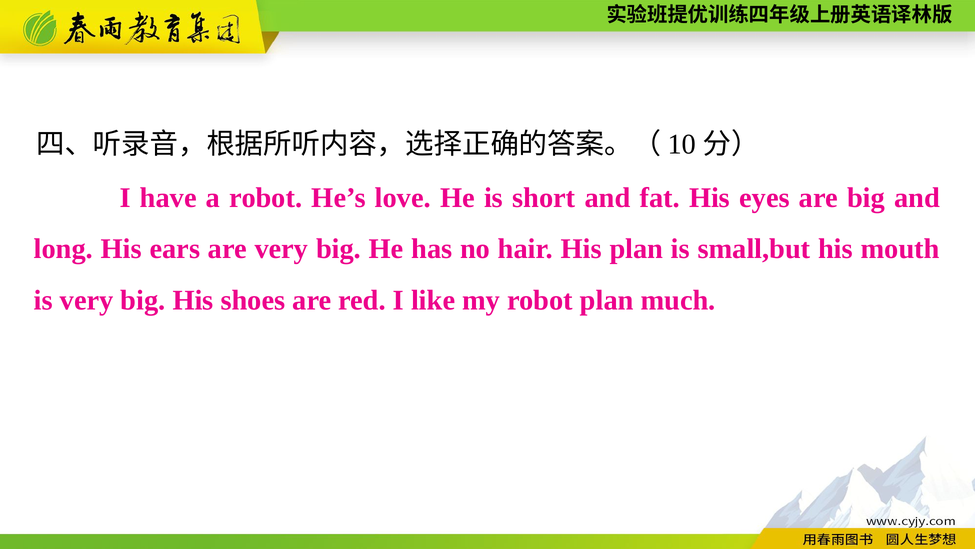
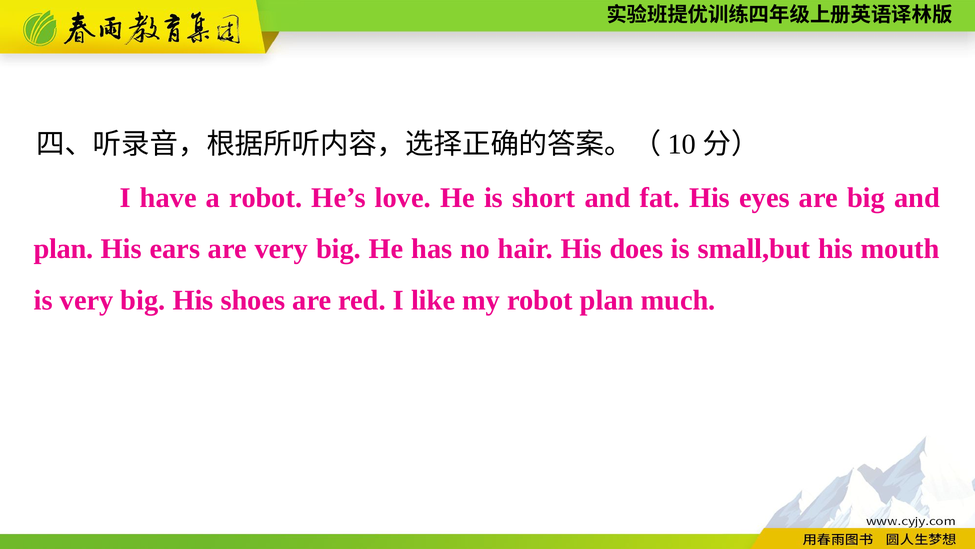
long: long -> plan (64, 249)
His plan: plan -> does (636, 249)
